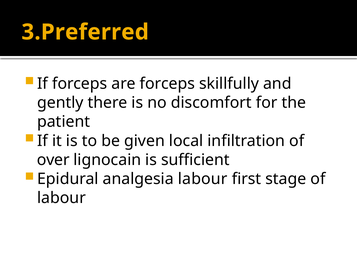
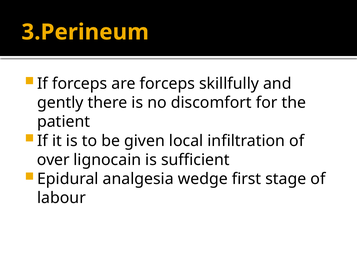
3.Preferred: 3.Preferred -> 3.Perineum (85, 32)
analgesia labour: labour -> wedge (203, 179)
